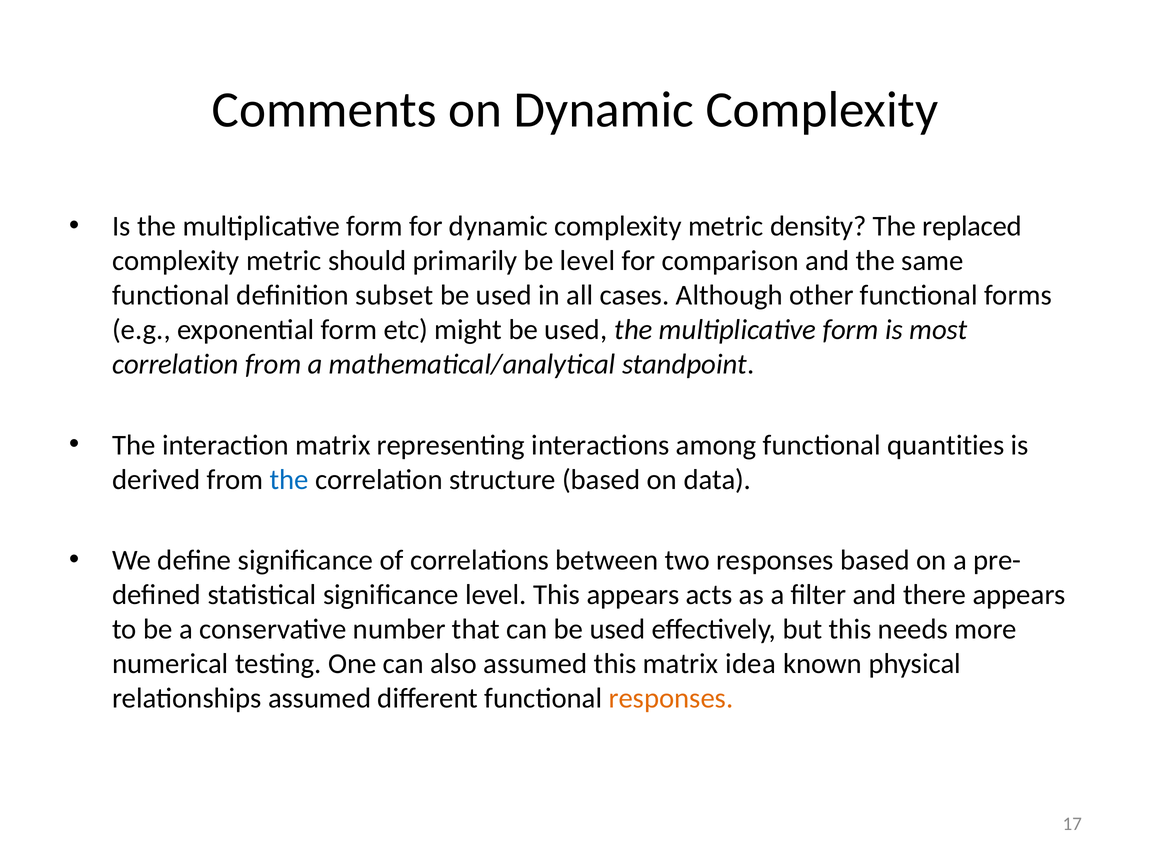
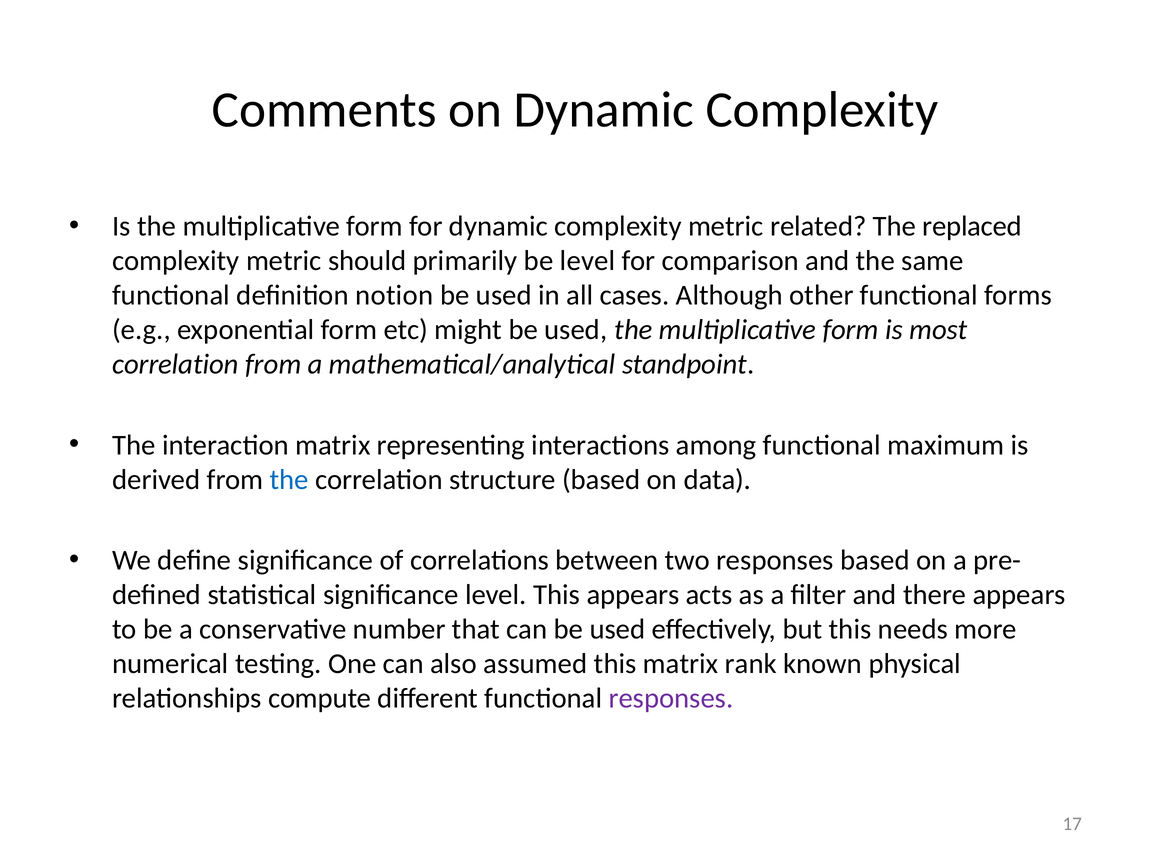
density: density -> related (818, 226)
subset: subset -> notion (394, 296)
quantities: quantities -> maximum (946, 445)
idea: idea -> rank (751, 664)
relationships assumed: assumed -> compute (320, 698)
responses colour: orange -> purple (671, 698)
